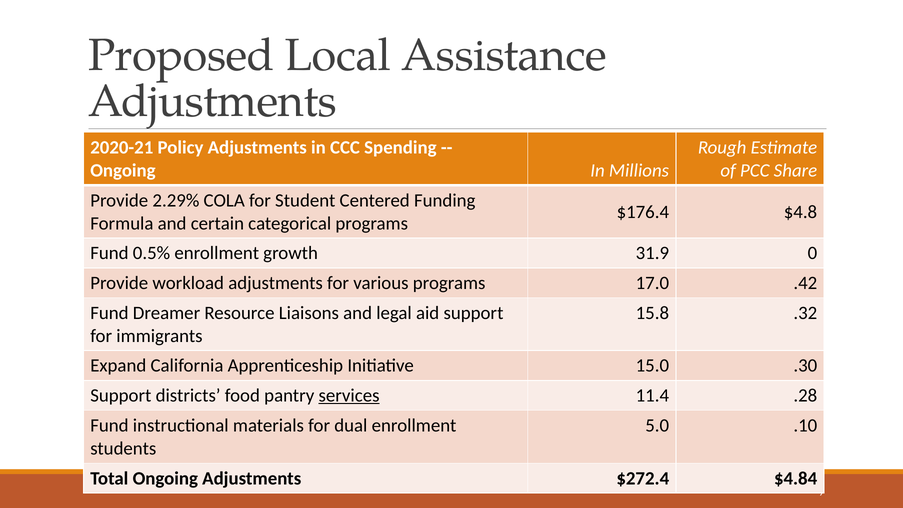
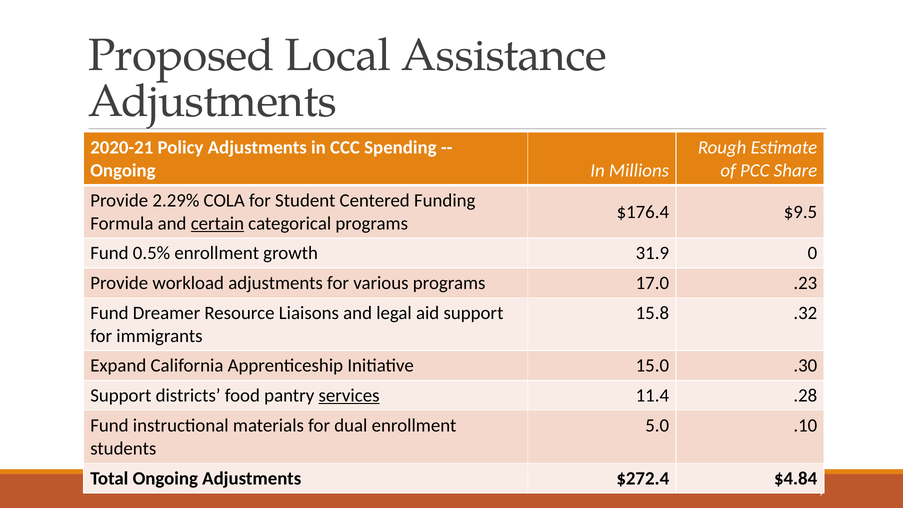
$4.8: $4.8 -> $9.5 (800, 212)
certain underline: none -> present (217, 223)
.42: .42 -> .23 (805, 283)
